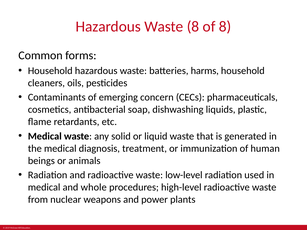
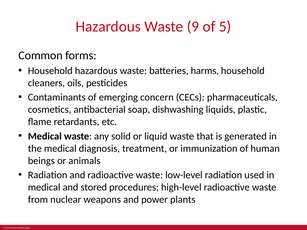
Waste 8: 8 -> 9 (193, 27)
of 8: 8 -> 5 (225, 27)
whole: whole -> stored (94, 187)
